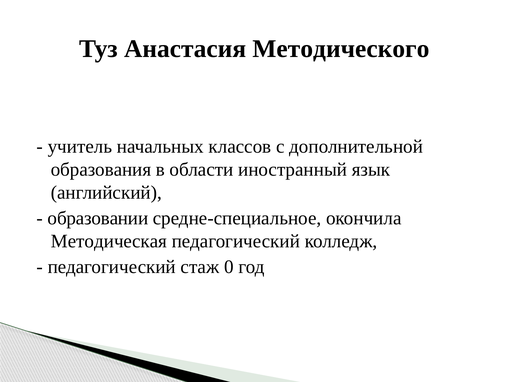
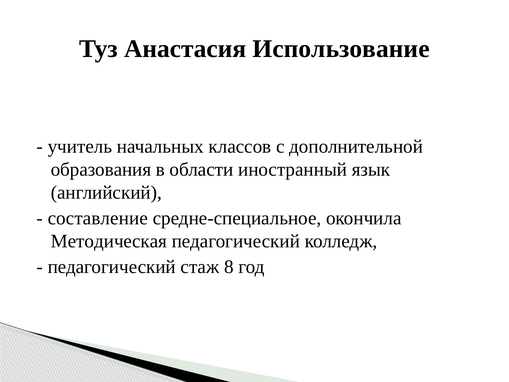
Методического: Методического -> Использование (341, 49)
образовании: образовании -> составление (98, 218)
0: 0 -> 8 (229, 267)
